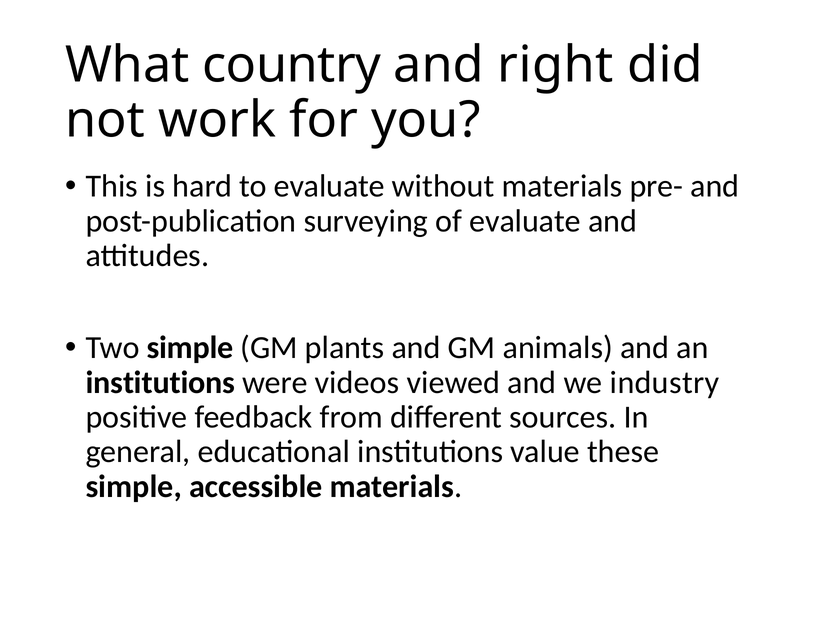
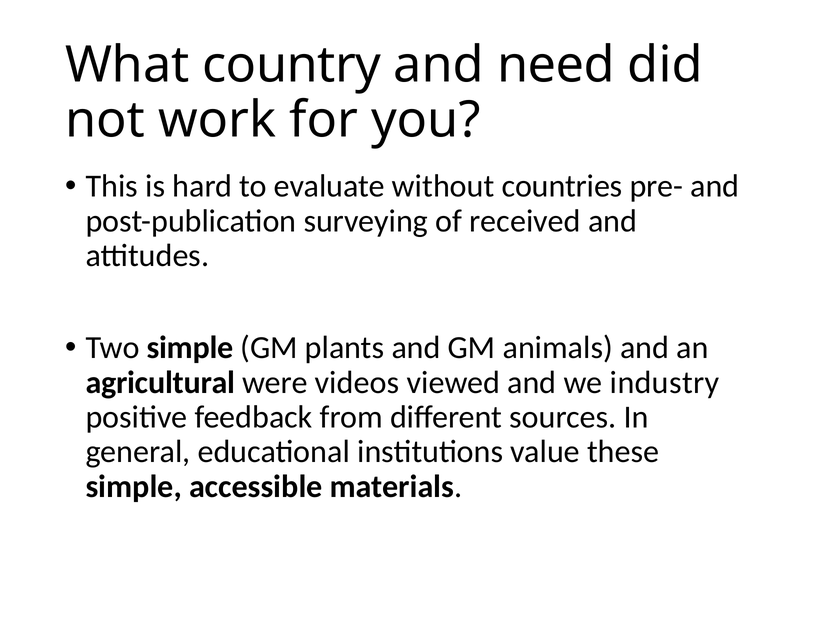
right: right -> need (556, 65)
without materials: materials -> countries (562, 186)
of evaluate: evaluate -> received (525, 221)
institutions: institutions -> agricultural (160, 382)
